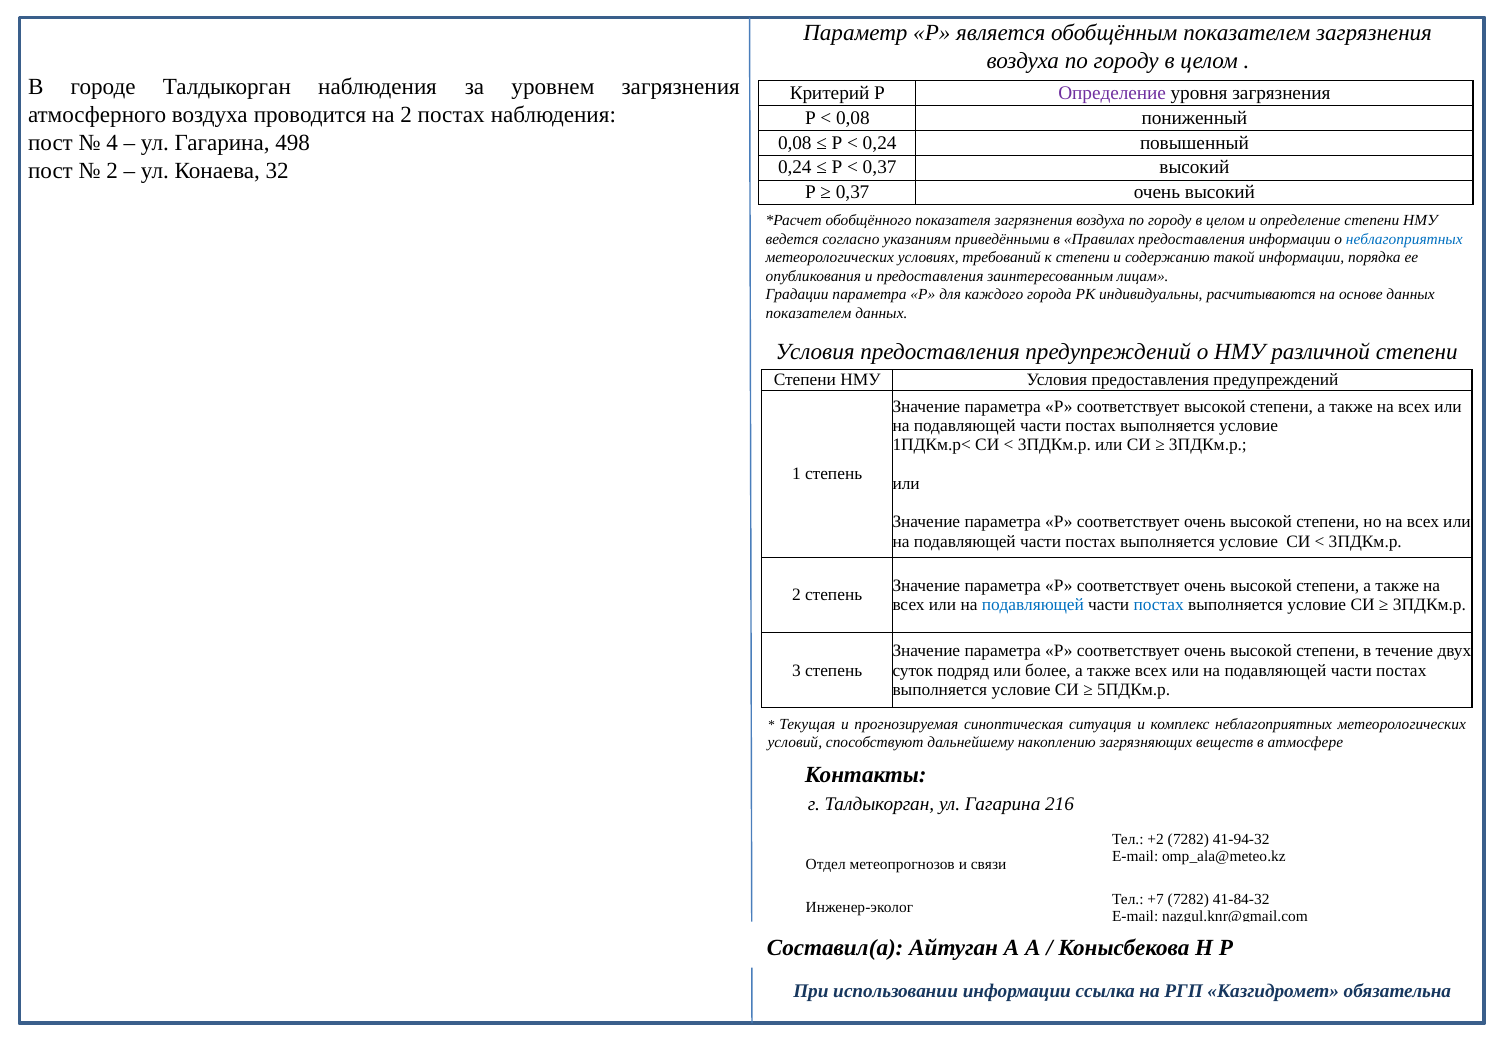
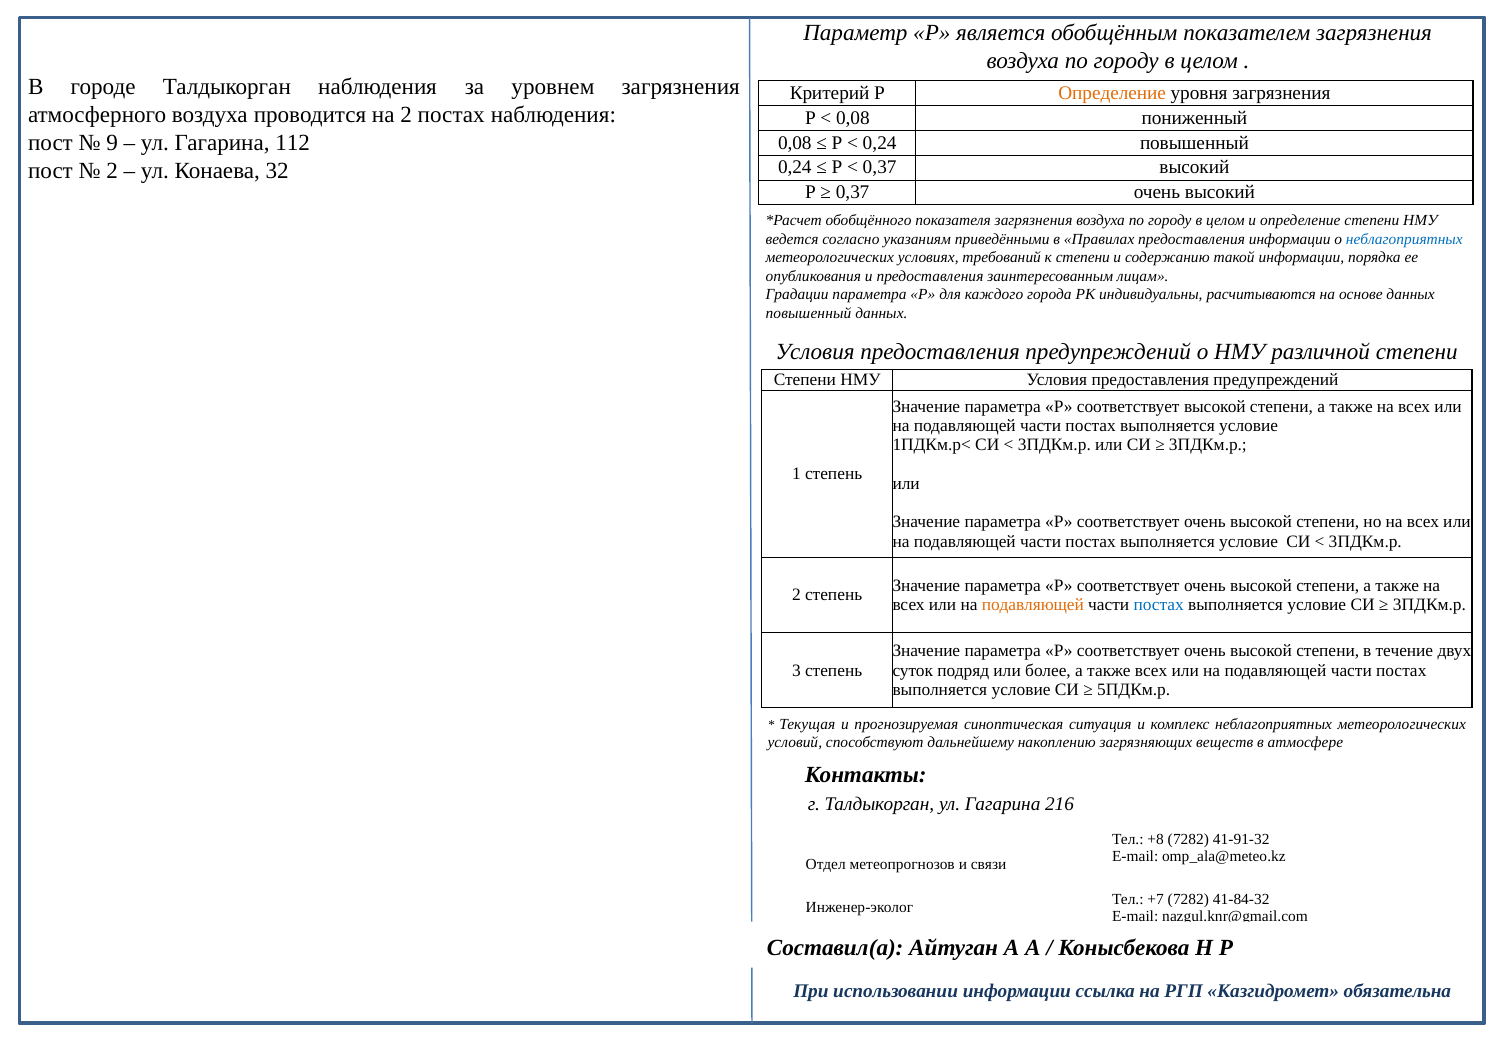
Определение colour: purple -> orange (1112, 93)
4: 4 -> 9 (112, 143)
498: 498 -> 112 (293, 143)
показателем: показателем -> повышенный (808, 313)
подавляющей colour: blue -> orange (1033, 605)
+2: +2 -> +8 (1156, 839)
41-94-32: 41-94-32 -> 41-91-32 (1241, 839)
